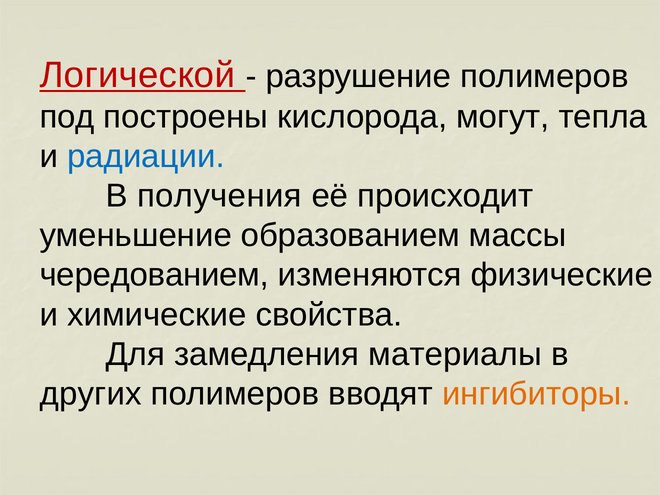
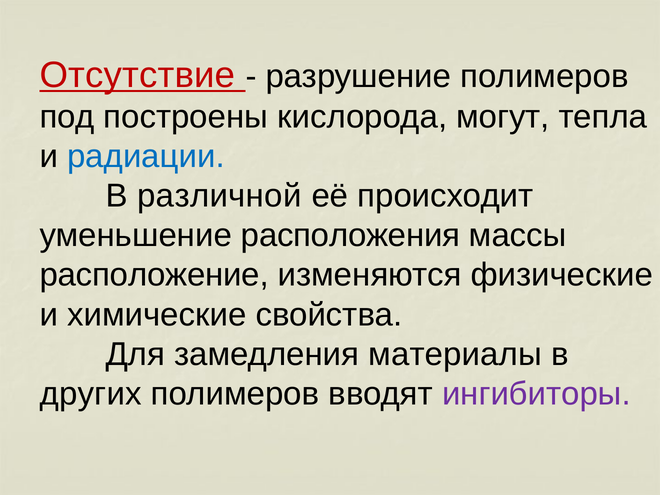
Логической: Логической -> Отсутствие (137, 75)
получения: получения -> различной (219, 196)
образованием: образованием -> расположения (350, 235)
чередованием: чередованием -> расположение (154, 275)
ингибиторы colour: orange -> purple (536, 394)
